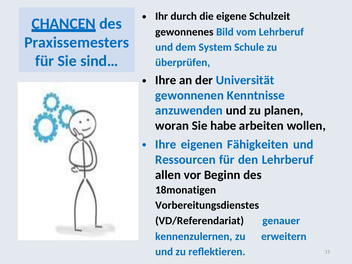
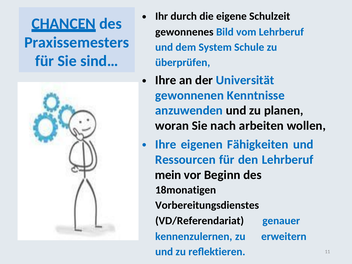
habe: habe -> nach (223, 126)
allen: allen -> mein (168, 175)
